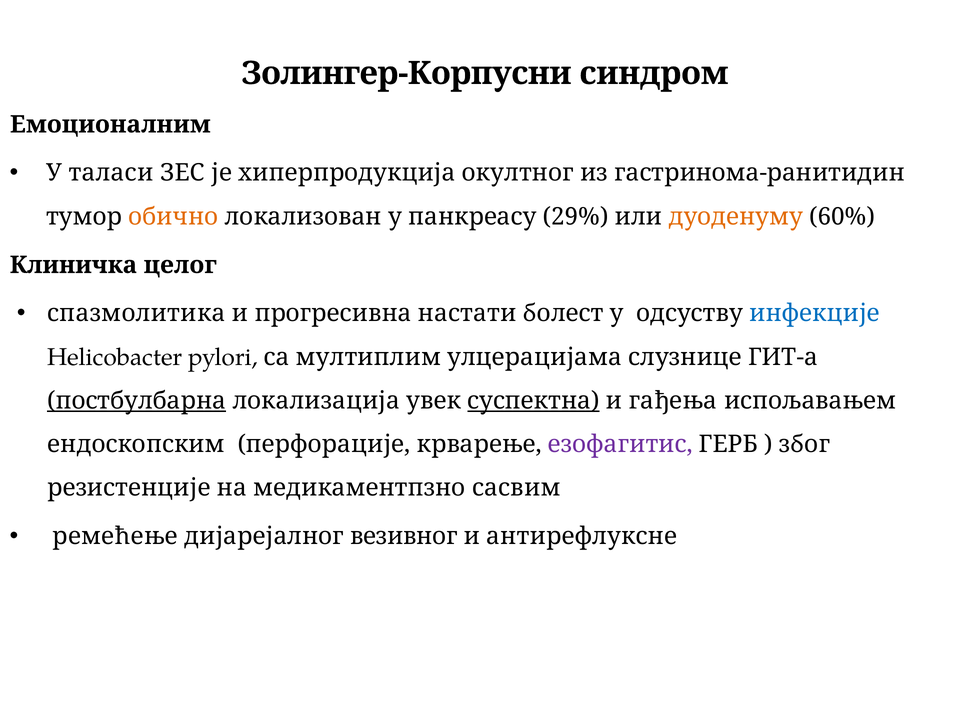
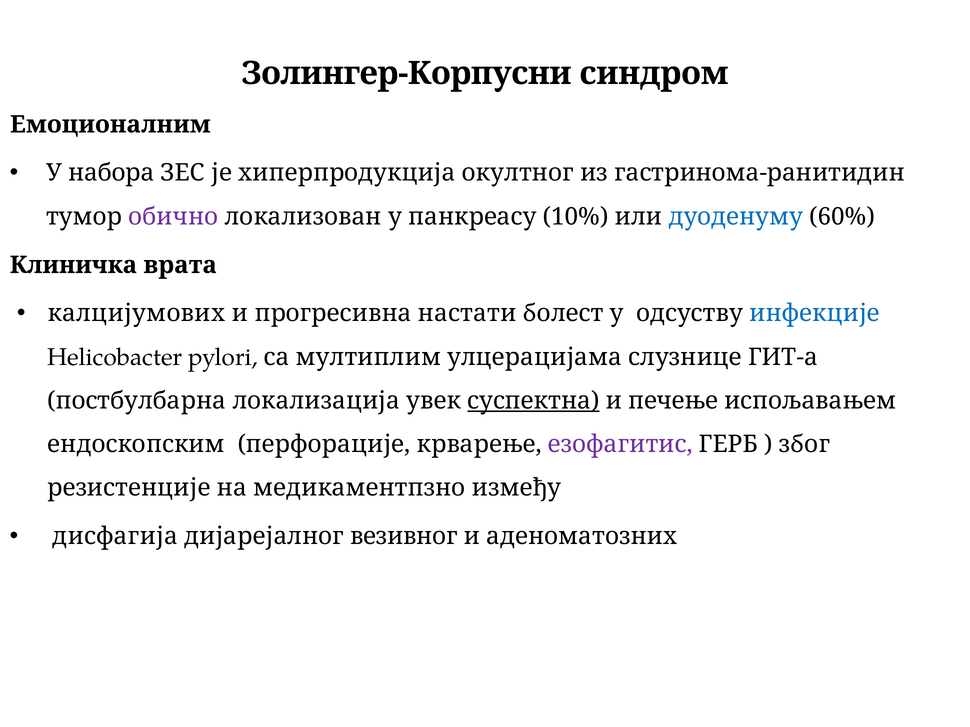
таласи: таласи -> набора (111, 173)
обично colour: orange -> purple (173, 217)
29%: 29% -> 10% (576, 217)
дуоденуму colour: orange -> blue (736, 217)
целог: целог -> врата (180, 265)
спазмолитика: спазмолитика -> калцијумових (136, 314)
постбулбарна underline: present -> none (137, 401)
гађења: гађења -> печење (673, 401)
сасвим: сасвим -> између (516, 488)
ремећење: ремећење -> дисфагија (115, 537)
антирефлуксне: антирефлуксне -> аденоматозних (582, 537)
